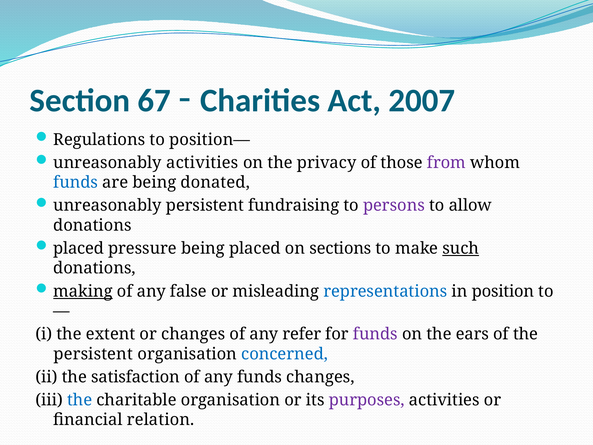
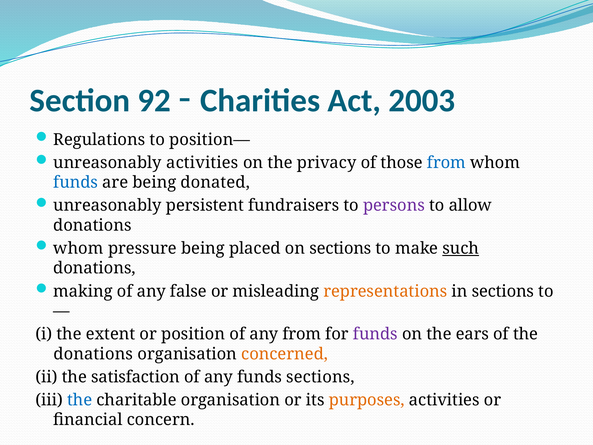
67: 67 -> 92 (154, 101)
2007: 2007 -> 2003 (422, 101)
from colour: purple -> blue (446, 163)
fundraising: fundraising -> fundraisers (294, 205)
placed: placed -> whom (78, 248)
making underline: present -> none (83, 291)
representations colour: blue -> orange (385, 291)
in position: position -> sections (503, 291)
or changes: changes -> position (193, 334)
any refer: refer -> from (302, 334)
persistent: persistent -> donations (93, 354)
concerned colour: blue -> orange (285, 354)
funds changes: changes -> sections (320, 377)
purposes colour: purple -> orange (367, 400)
relation: relation -> concern (161, 420)
